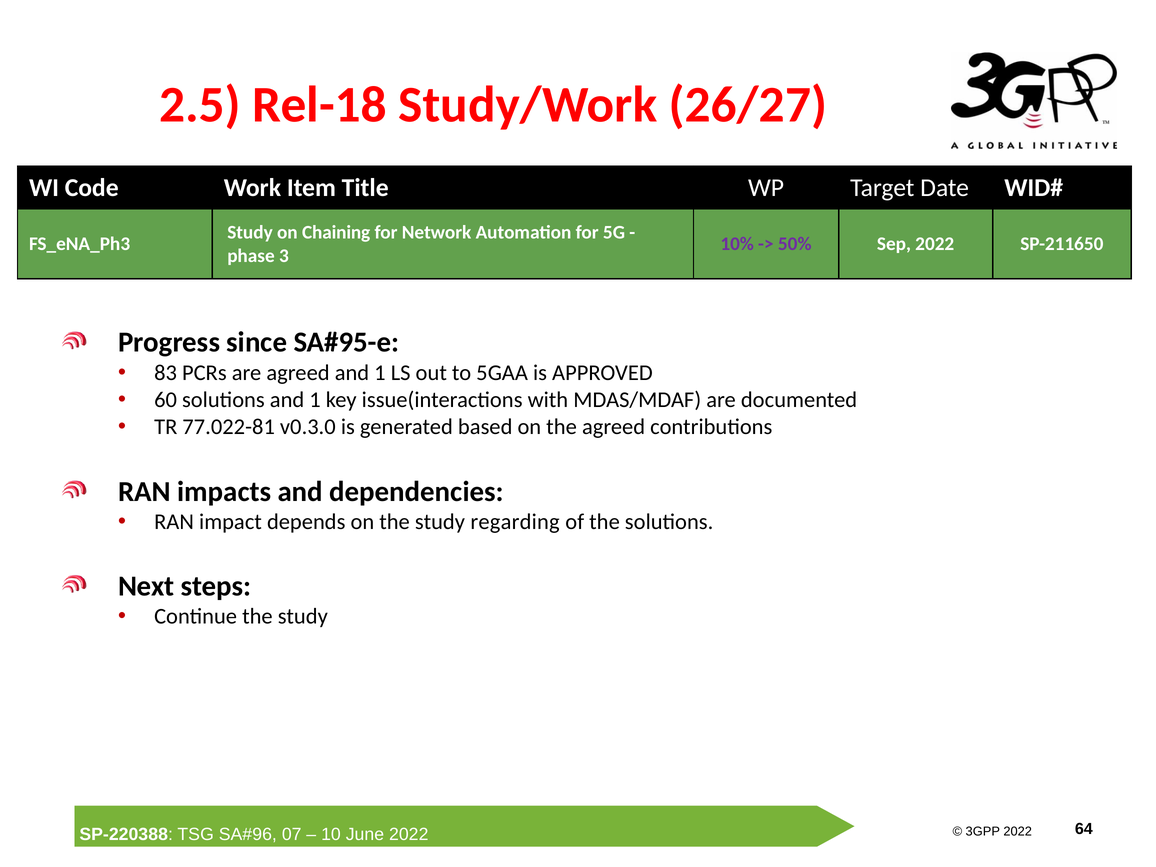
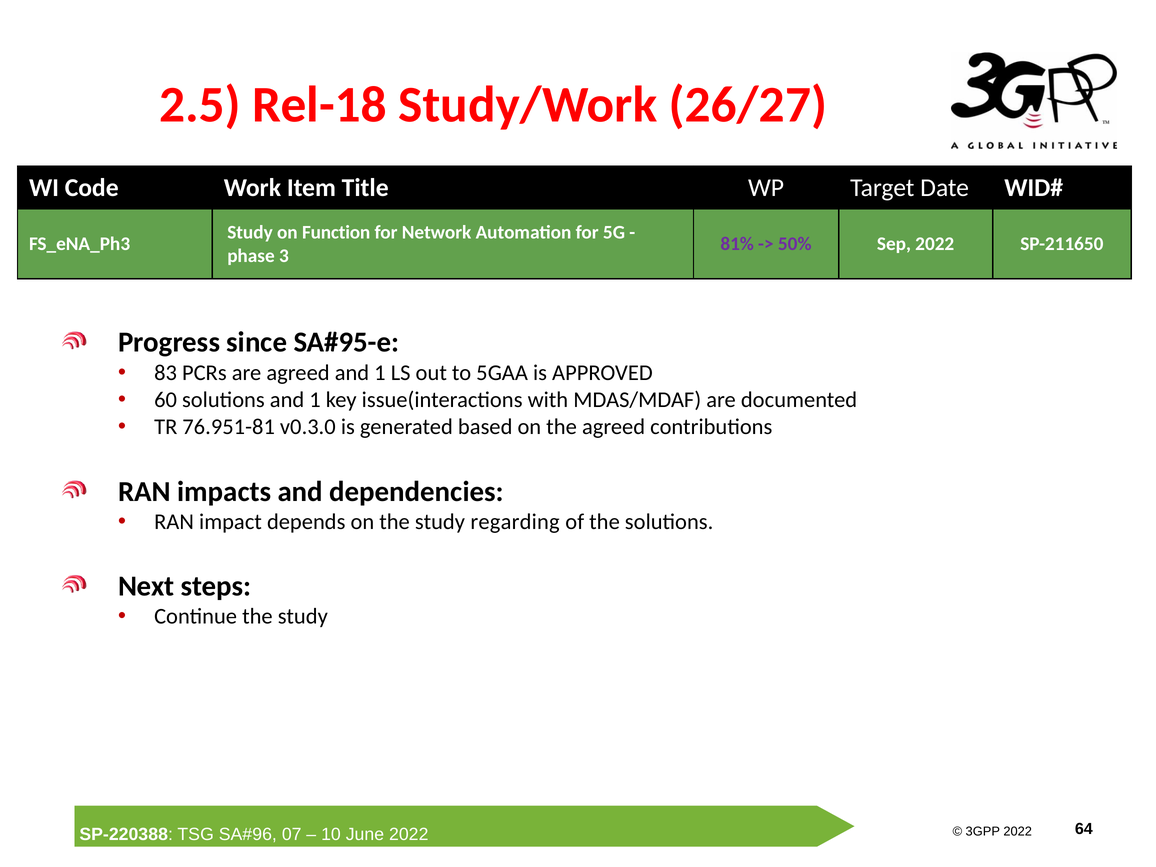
Chaining: Chaining -> Function (336, 232)
10%: 10% -> 81% (737, 244)
77.022-81: 77.022-81 -> 76.951-81 (229, 427)
